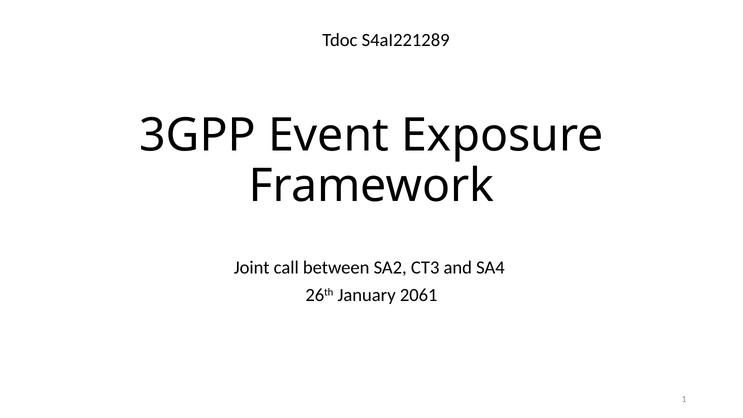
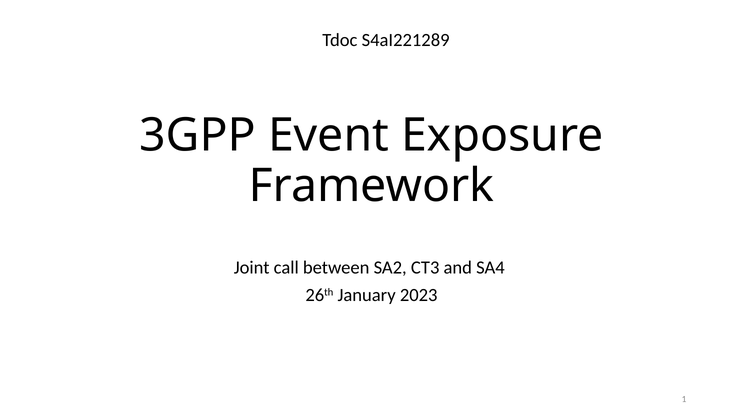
2061: 2061 -> 2023 (419, 295)
